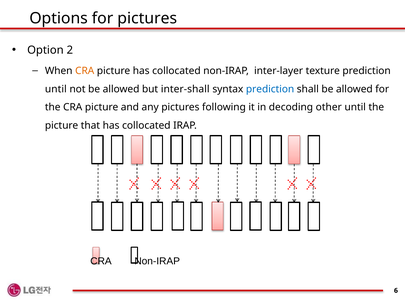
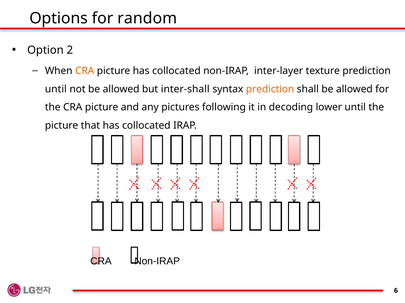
for pictures: pictures -> random (147, 18)
prediction colour: blue -> orange (270, 89)
other: other -> lower (329, 107)
